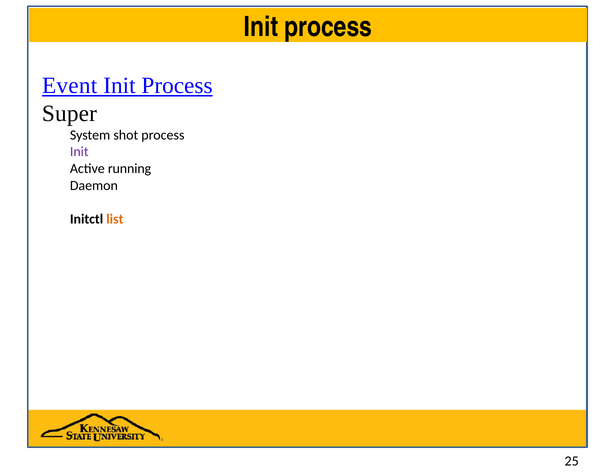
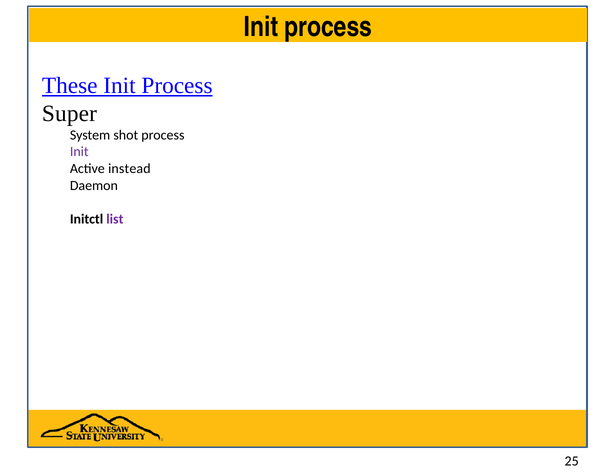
Event: Event -> These (70, 85)
running: running -> instead (129, 169)
list colour: orange -> purple (115, 219)
